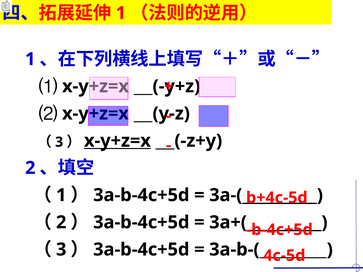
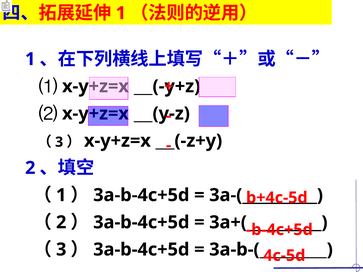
x-y+z=x underline: present -> none (117, 141)
